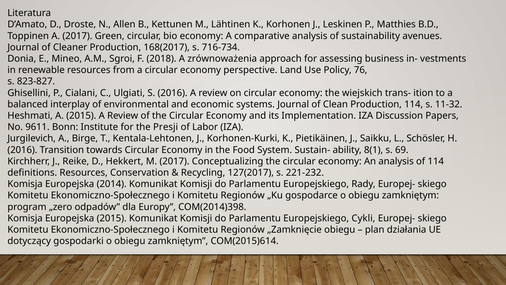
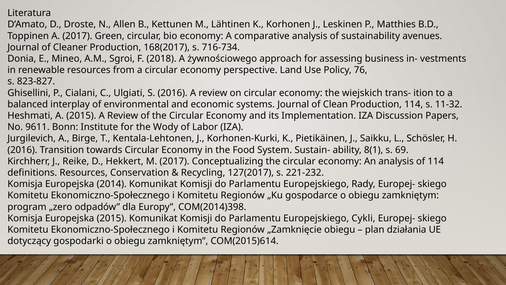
zrównoważenia: zrównoważenia -> żywnościowego (222, 59)
Presji: Presji -> Wody (166, 127)
